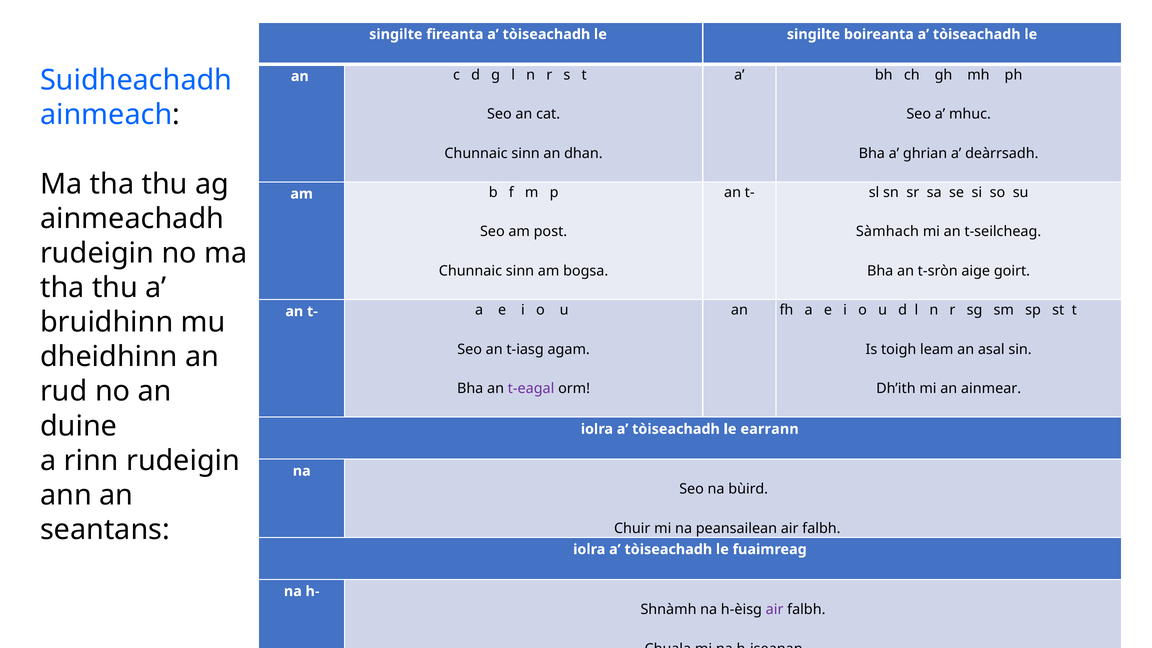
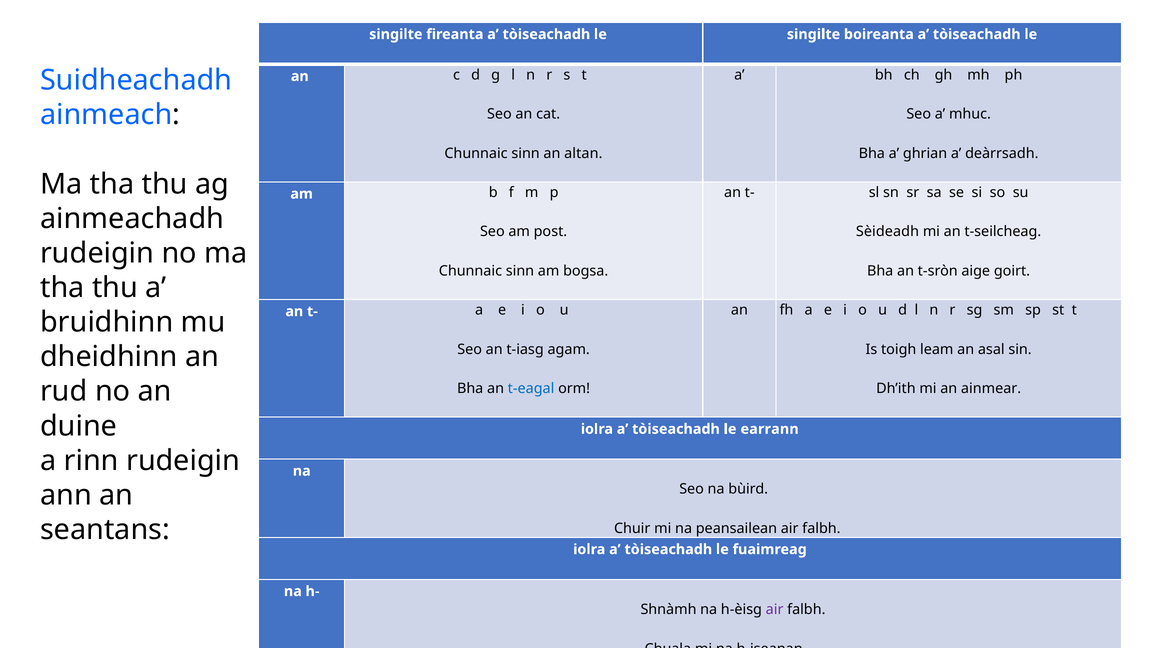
dhan: dhan -> altan (583, 153)
Sàmhach: Sàmhach -> Sèideadh (887, 232)
t-eagal colour: purple -> blue (531, 388)
